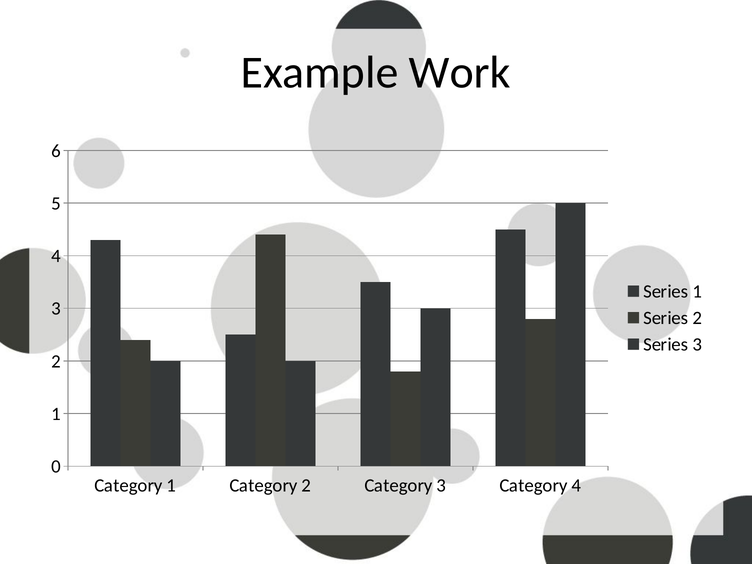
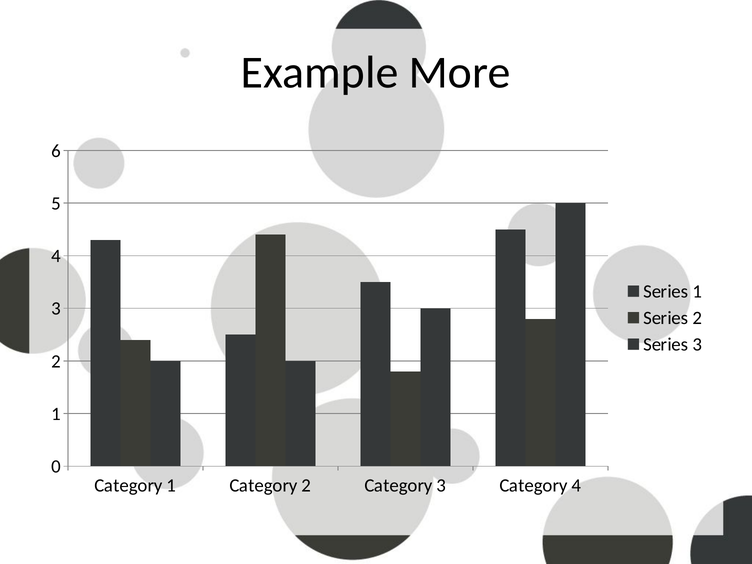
Work: Work -> More (460, 73)
